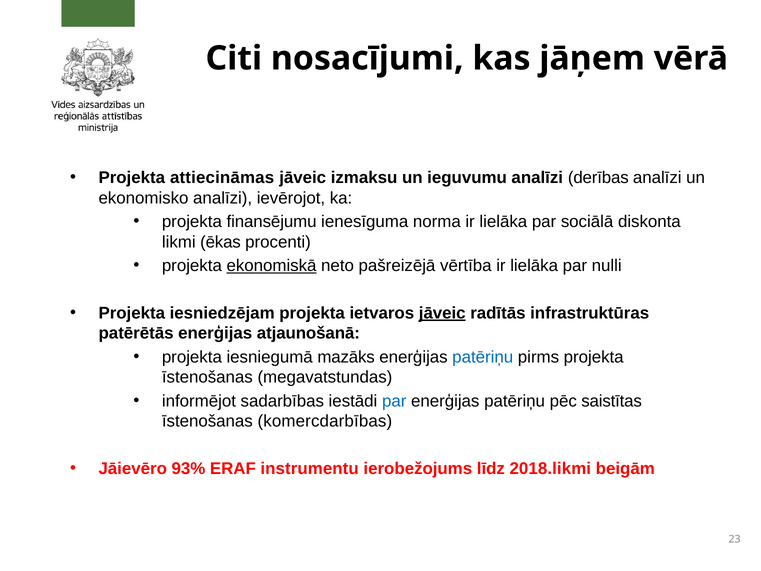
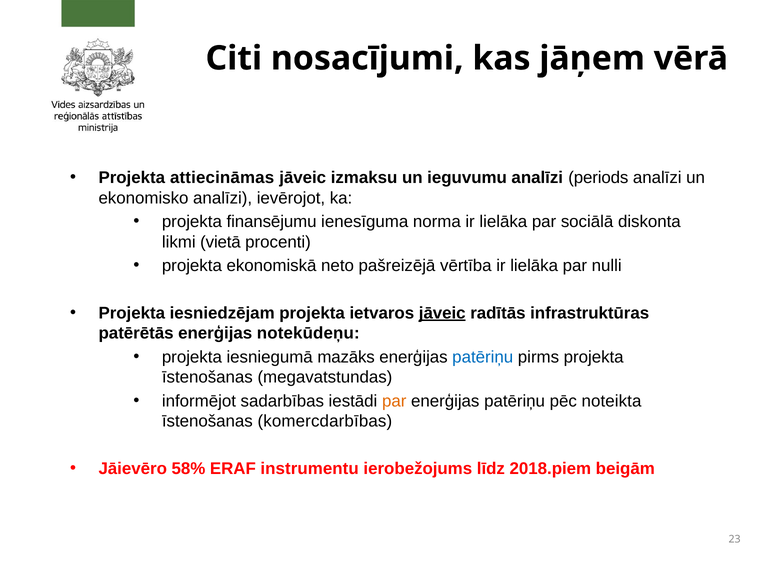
derības: derības -> periods (598, 178)
ēkas: ēkas -> vietā (220, 242)
ekonomiskā underline: present -> none (272, 266)
atjaunošanā: atjaunošanā -> notekūdeņu (308, 333)
par colour: blue -> orange (394, 401)
saistītas: saistītas -> noteikta (611, 401)
93%: 93% -> 58% (188, 468)
2018.likmi: 2018.likmi -> 2018.piem (550, 468)
